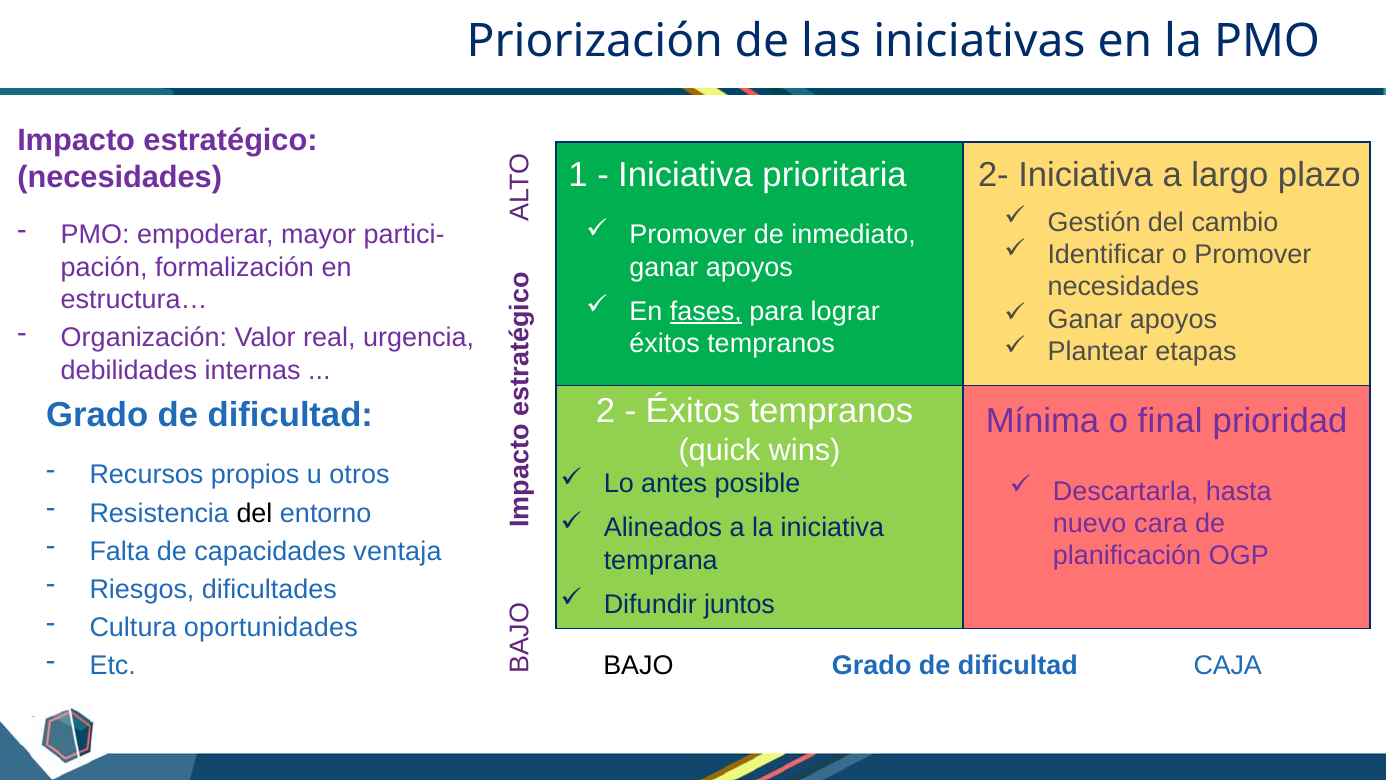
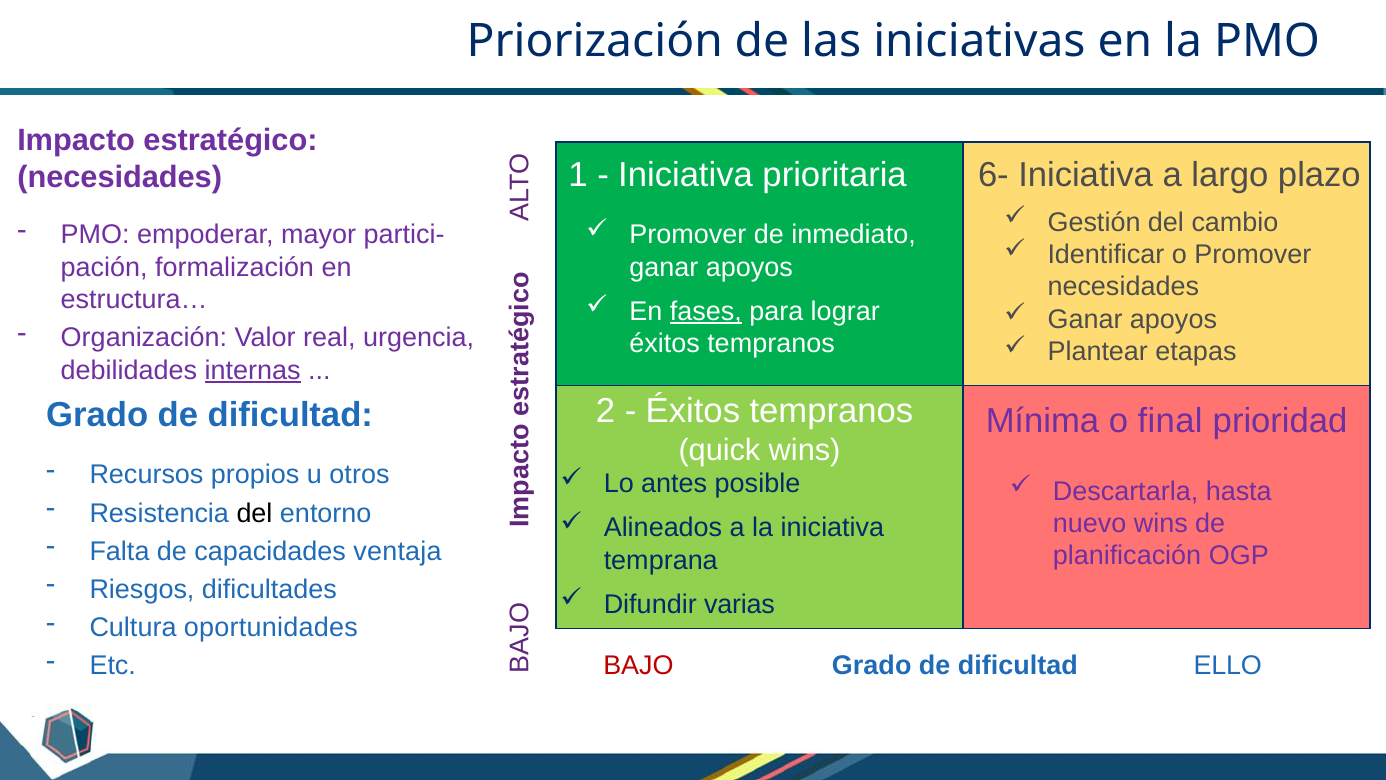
2-: 2- -> 6- (993, 175)
internas underline: none -> present (253, 370)
nuevo cara: cara -> wins (1161, 523)
juntos: juntos -> varias (739, 604)
BAJO colour: black -> red (638, 666)
CAJA: CAJA -> ELLO (1228, 666)
